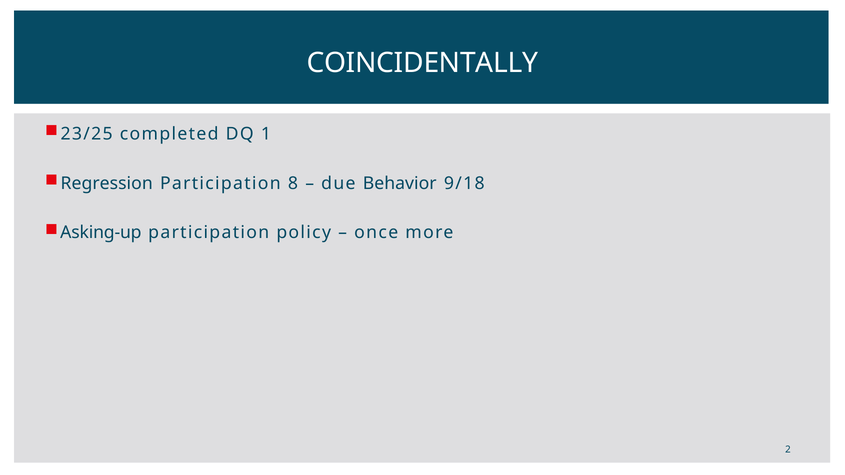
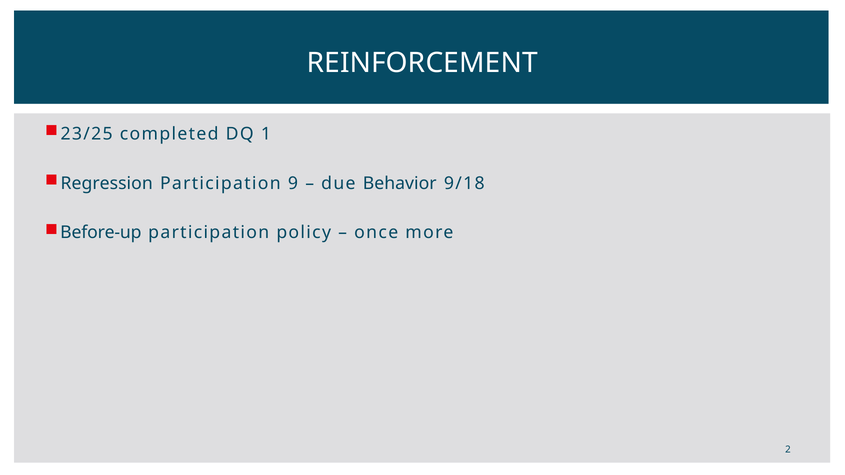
COINCIDENTALLY: COINCIDENTALLY -> REINFORCEMENT (422, 63)
8: 8 -> 9 (293, 183)
Asking-up: Asking-up -> Before-up (101, 233)
